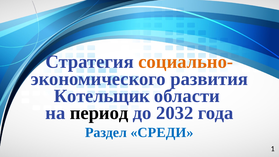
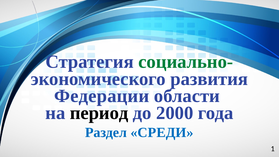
социально- colour: orange -> green (186, 62)
Котельщик: Котельщик -> Федерации (102, 96)
2032: 2032 -> 2000 (175, 113)
